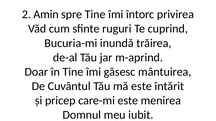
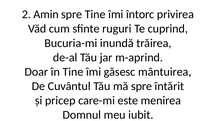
mă este: este -> spre (142, 86)
